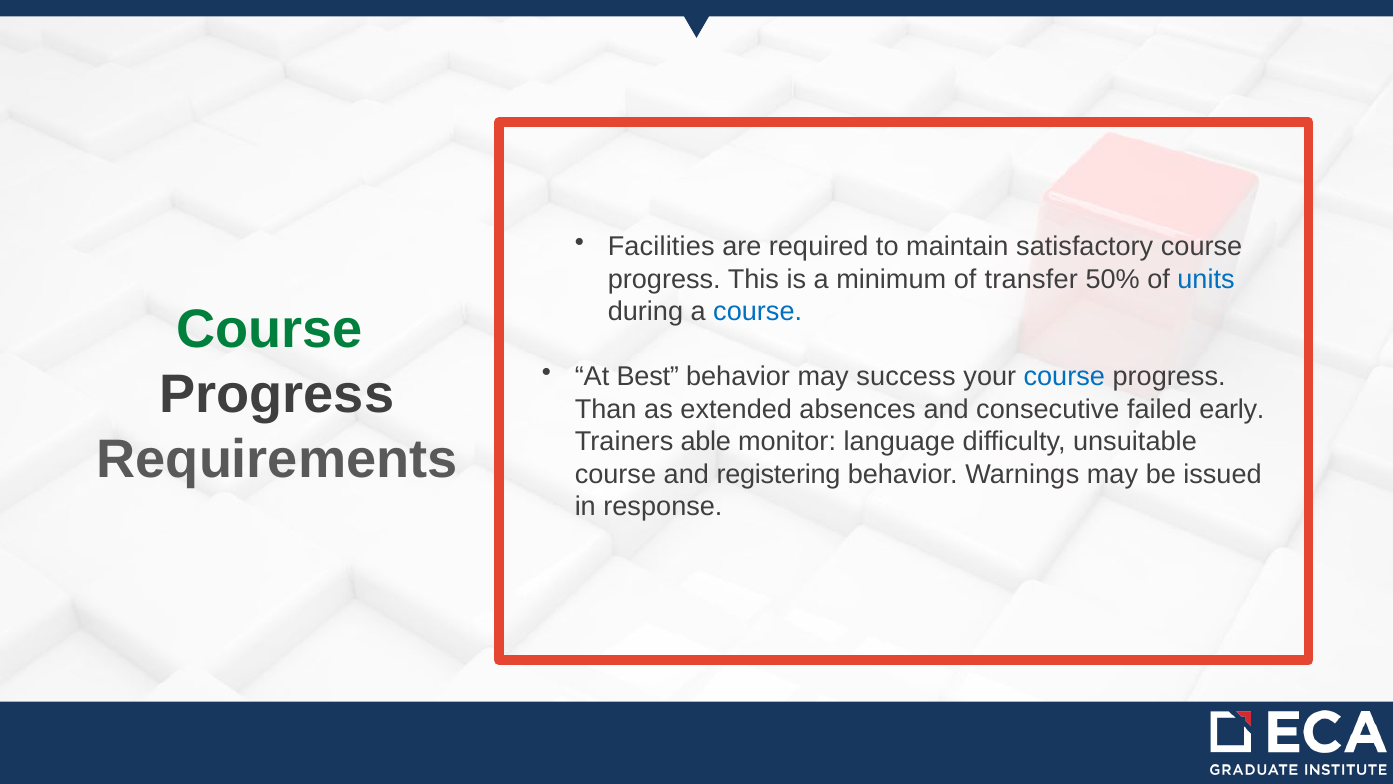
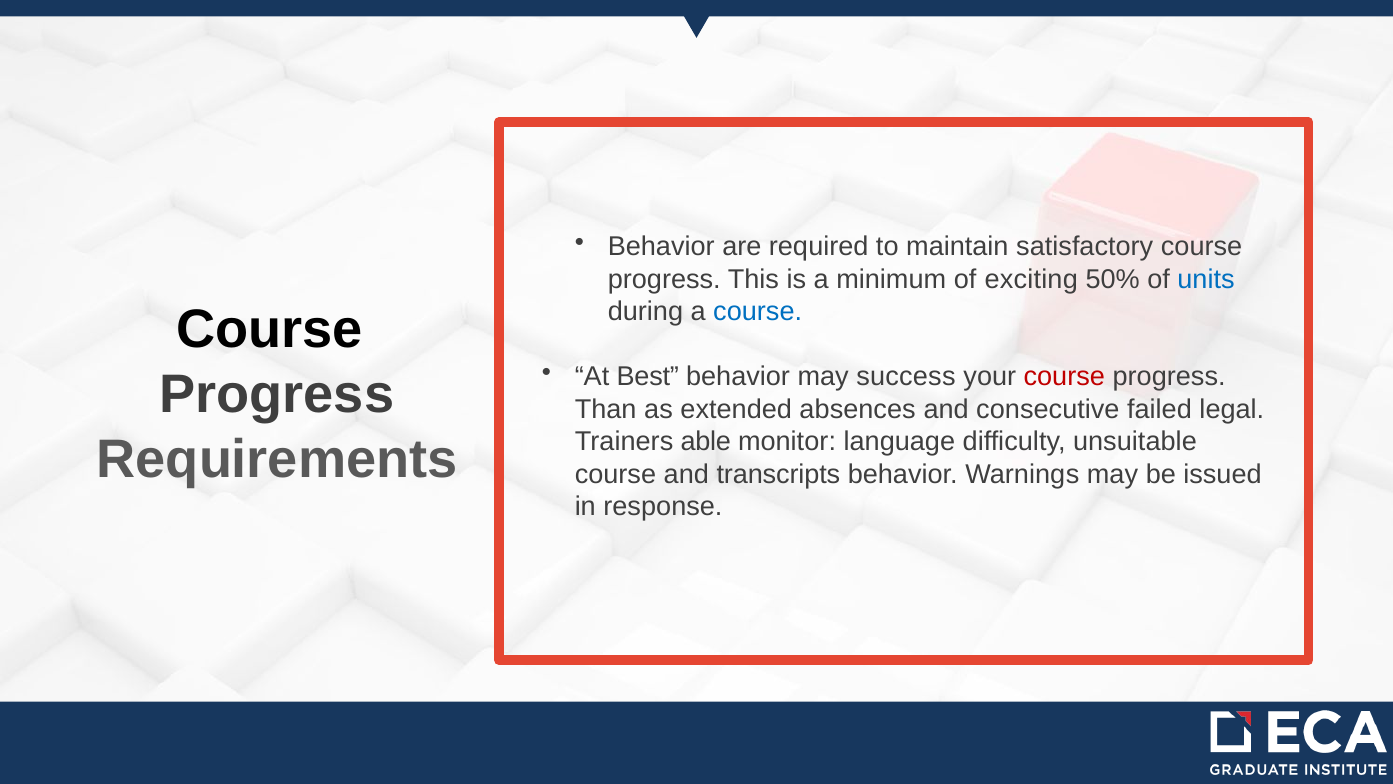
Facilities: Facilities -> Behavior (661, 247)
transfer: transfer -> exciting (1031, 279)
Course colour: green -> black (270, 330)
course colour: blue -> red (1064, 377)
early: early -> legal (1232, 409)
registering: registering -> transcripts (778, 474)
